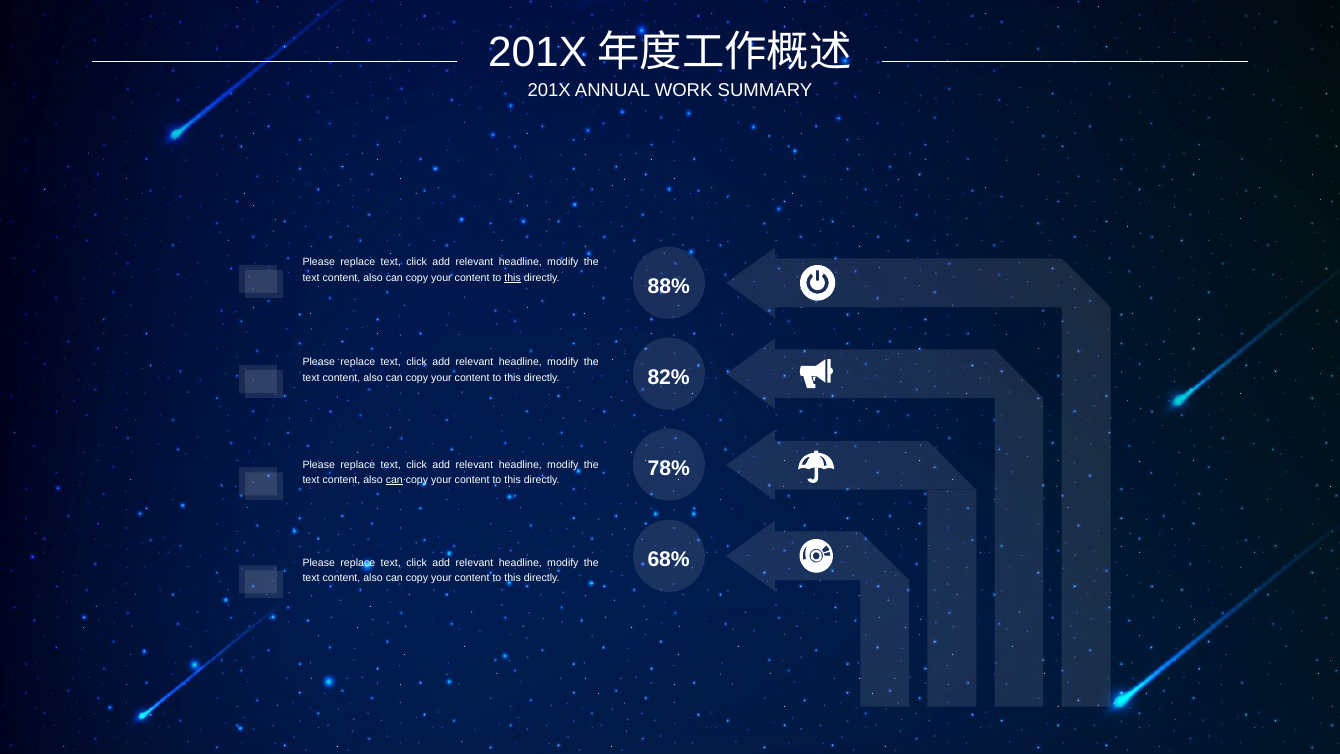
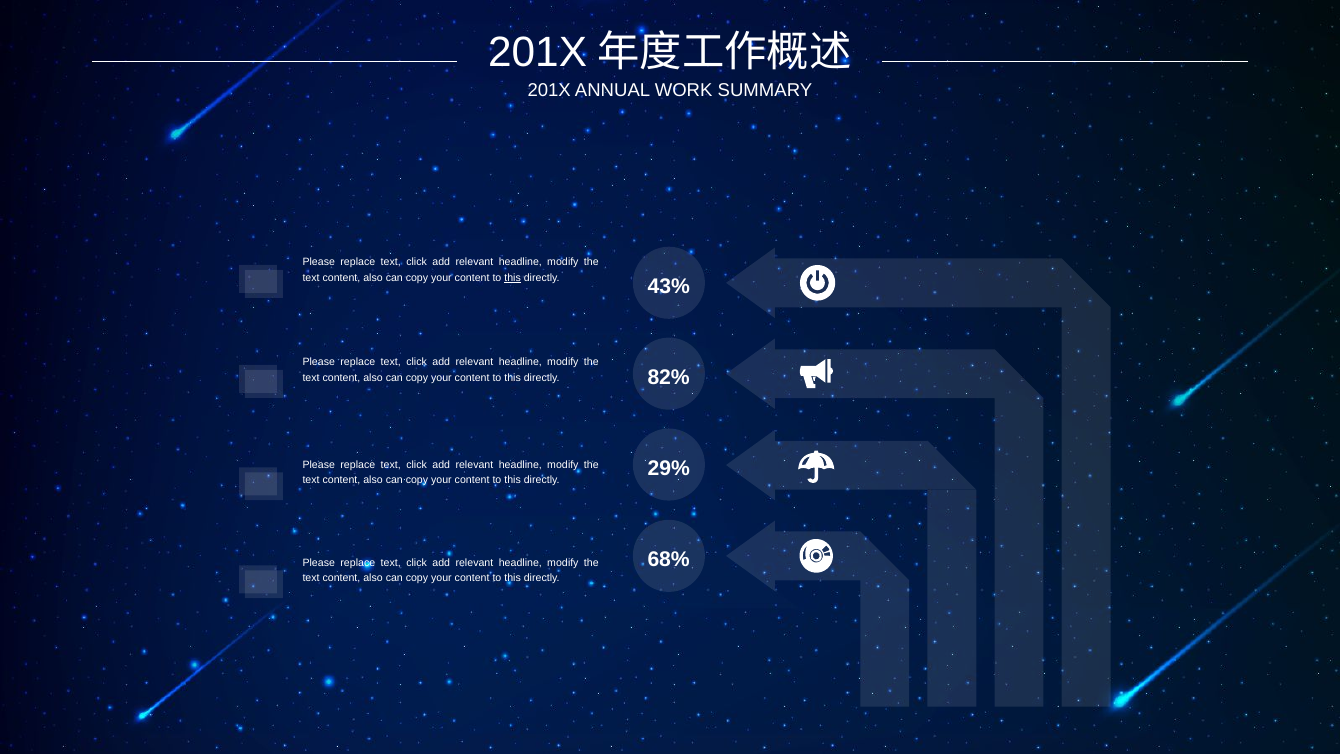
88%: 88% -> 43% (669, 287)
78%: 78% -> 29% (669, 468)
can underline: present -> none (394, 480)
